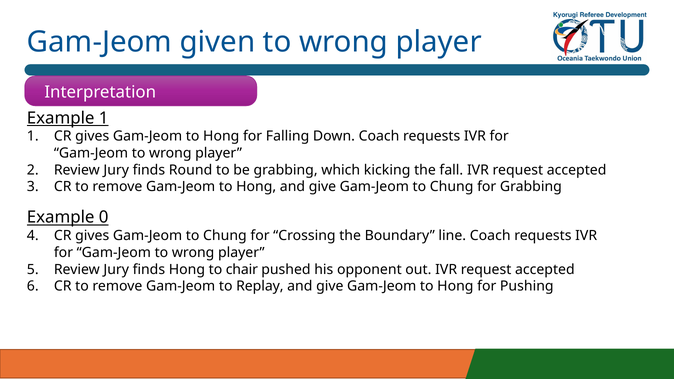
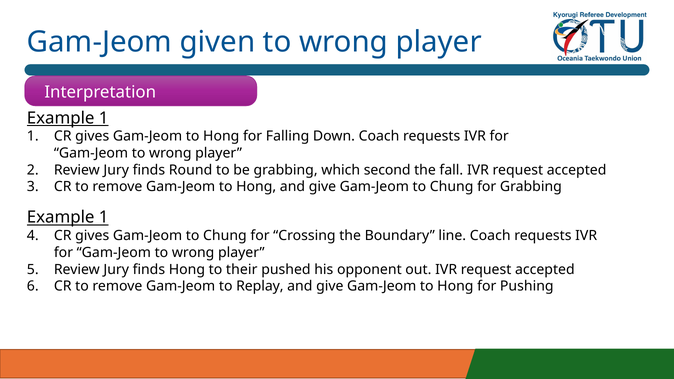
kicking: kicking -> second (387, 170)
0: 0 -> 1 (104, 217)
chair: chair -> their (242, 270)
